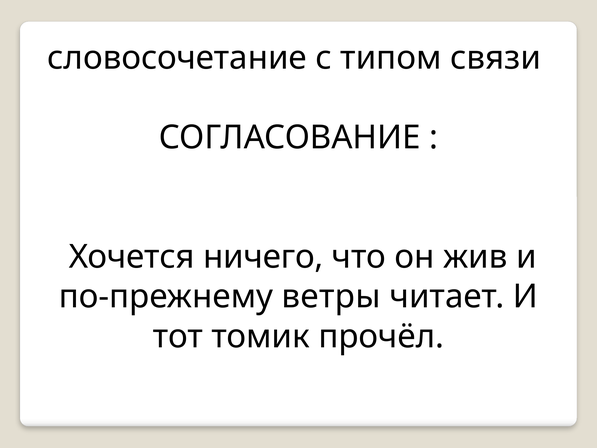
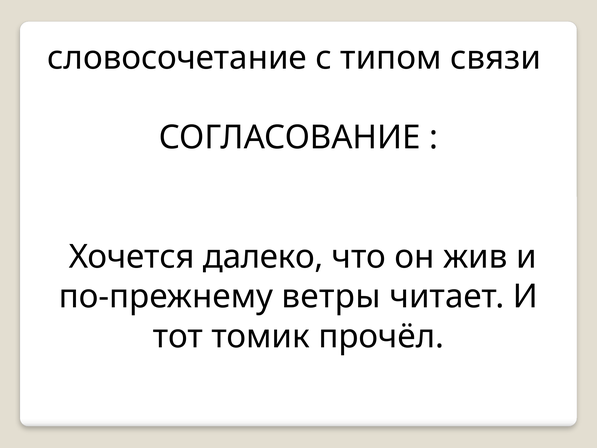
ничего: ничего -> далеко (263, 257)
